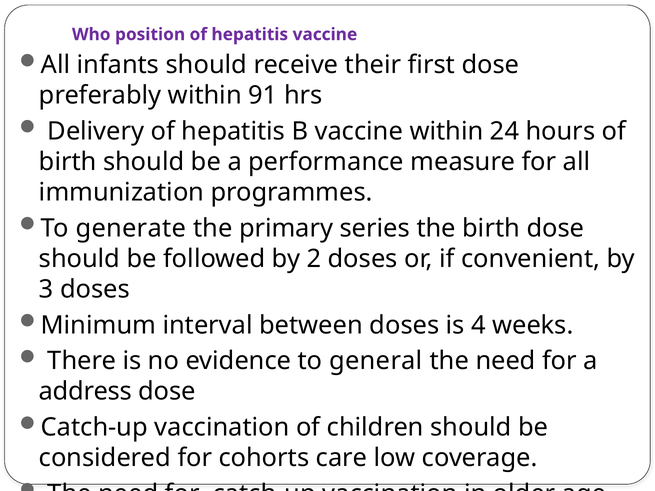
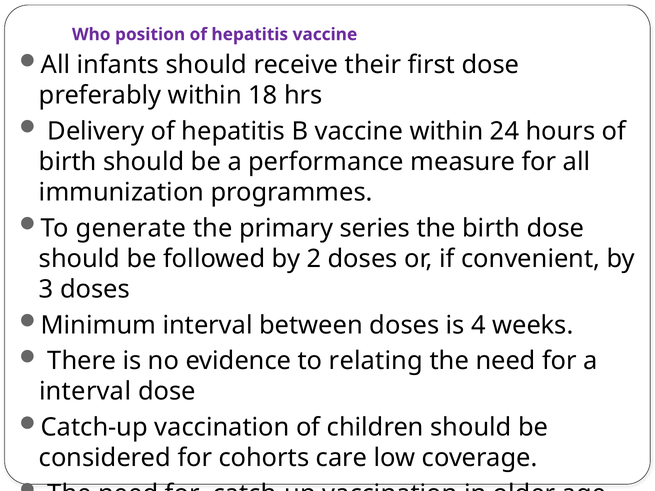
91: 91 -> 18 (263, 95)
general: general -> relating (376, 361)
address: address -> interval (85, 392)
